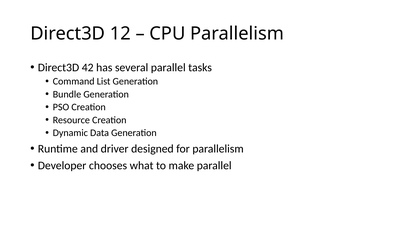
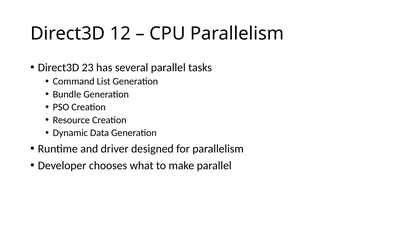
42: 42 -> 23 (88, 67)
